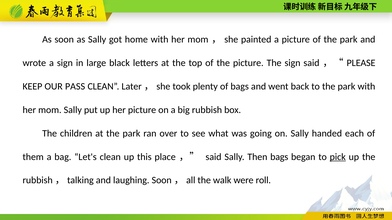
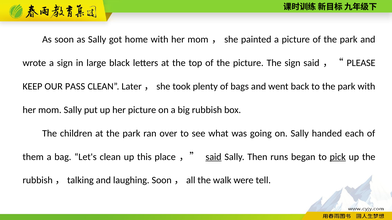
said underline: none -> present (213, 157)
Then bags: bags -> runs (279, 157)
roll: roll -> tell (263, 181)
